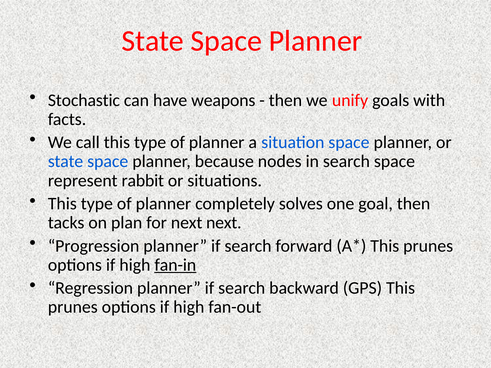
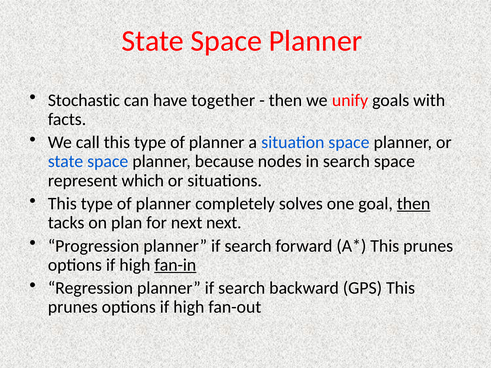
weapons: weapons -> together (223, 100)
rabbit: rabbit -> which (143, 181)
then underline: none -> present (414, 204)
